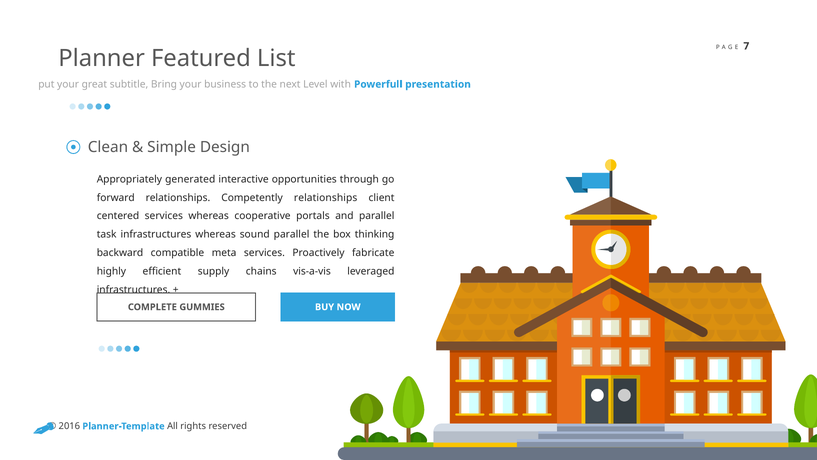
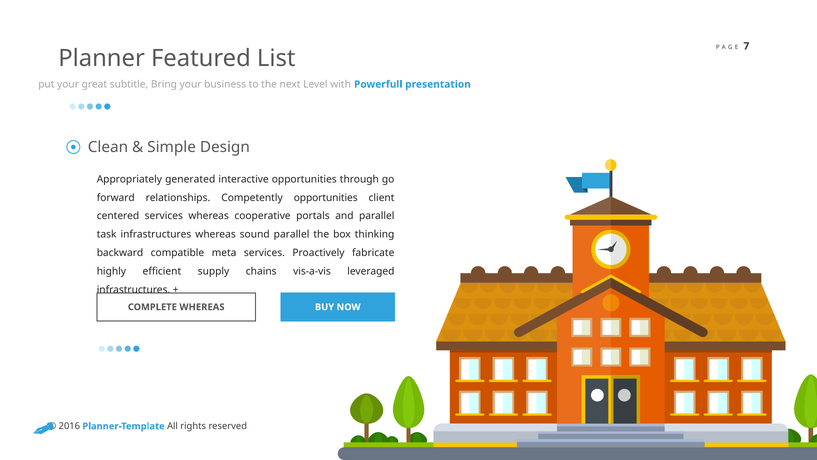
Competently relationships: relationships -> opportunities (326, 198)
COMPLETE GUMMIES: GUMMIES -> WHEREAS (202, 307)
